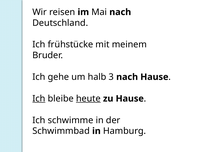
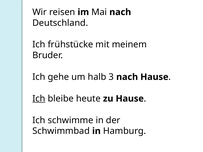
heute underline: present -> none (88, 99)
